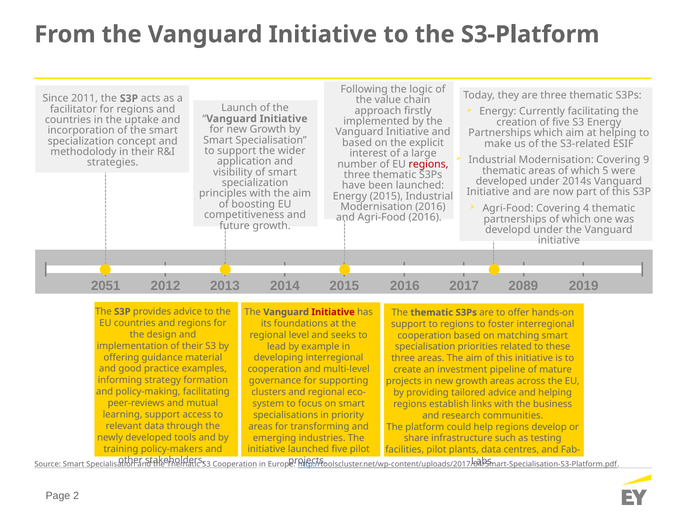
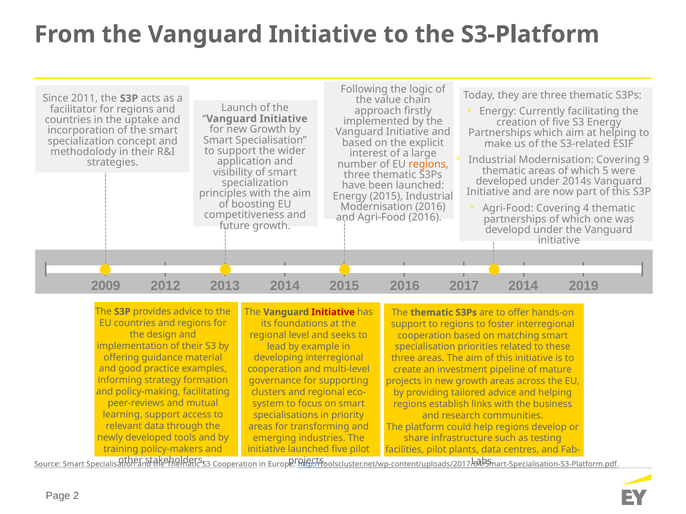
regions colour: red -> orange (429, 164)
2051: 2051 -> 2009 (106, 286)
2017 2089: 2089 -> 2014 (523, 286)
